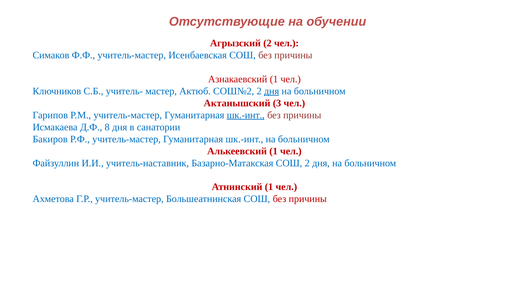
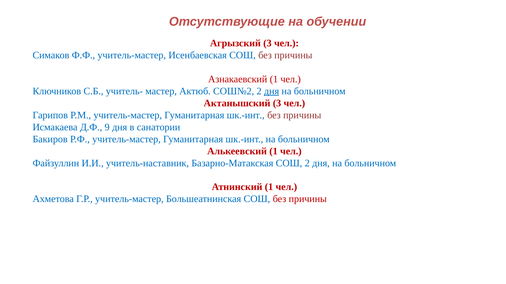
Агрызский 2: 2 -> 3 (267, 43)
шк.-инт underline: present -> none (246, 115)
8: 8 -> 9 (107, 127)
